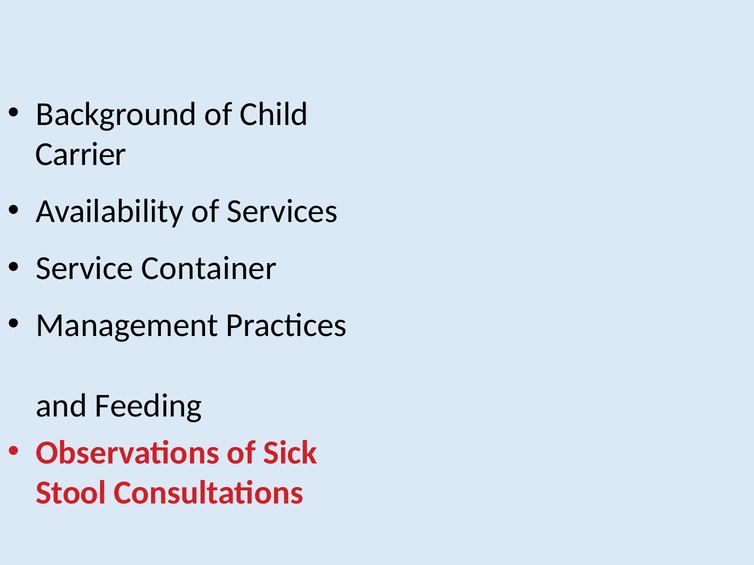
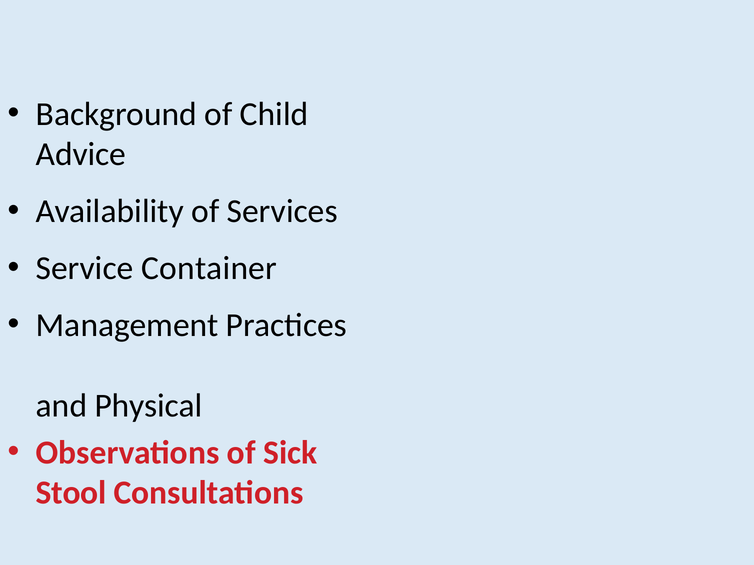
Carrier: Carrier -> Advice (81, 154)
Feeding: Feeding -> Physical (149, 406)
